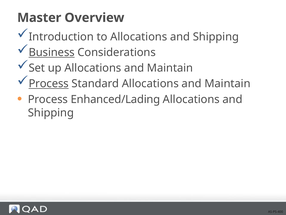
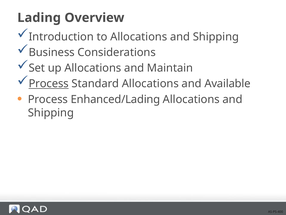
Master: Master -> Lading (39, 18)
Business underline: present -> none (52, 52)
Standard Allocations and Maintain: Maintain -> Available (227, 84)
